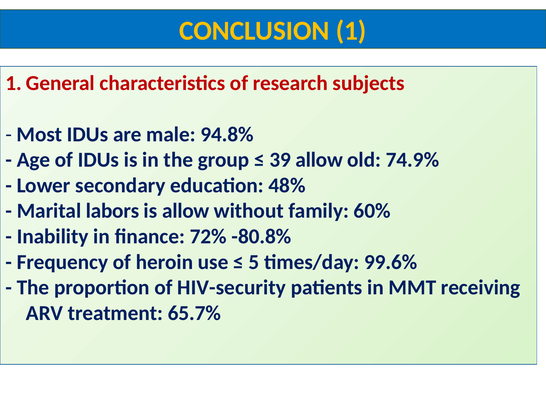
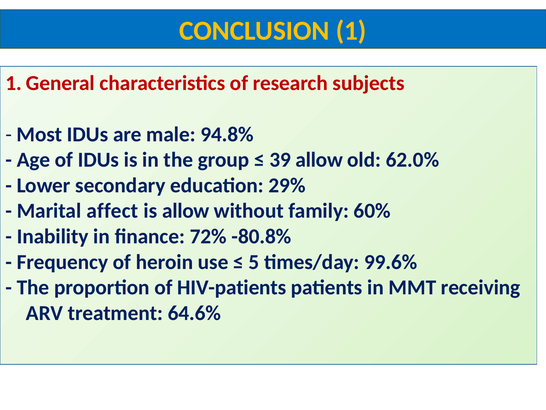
74.9%: 74.9% -> 62.0% (413, 160)
48%: 48% -> 29% (287, 185)
labors: labors -> affect (112, 211)
HIV-security: HIV-security -> HIV-patients (232, 287)
65.7%: 65.7% -> 64.6% (194, 313)
